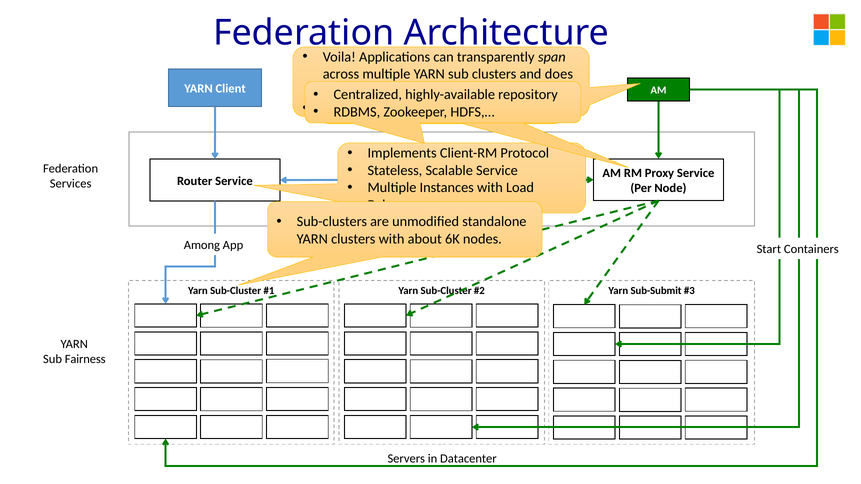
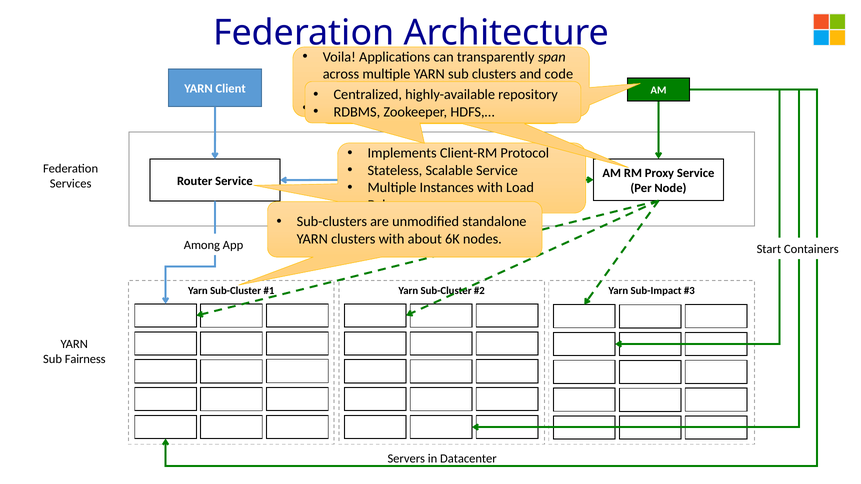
and does: does -> code (559, 74)
Sub-Submit: Sub-Submit -> Sub-Impact (656, 291)
